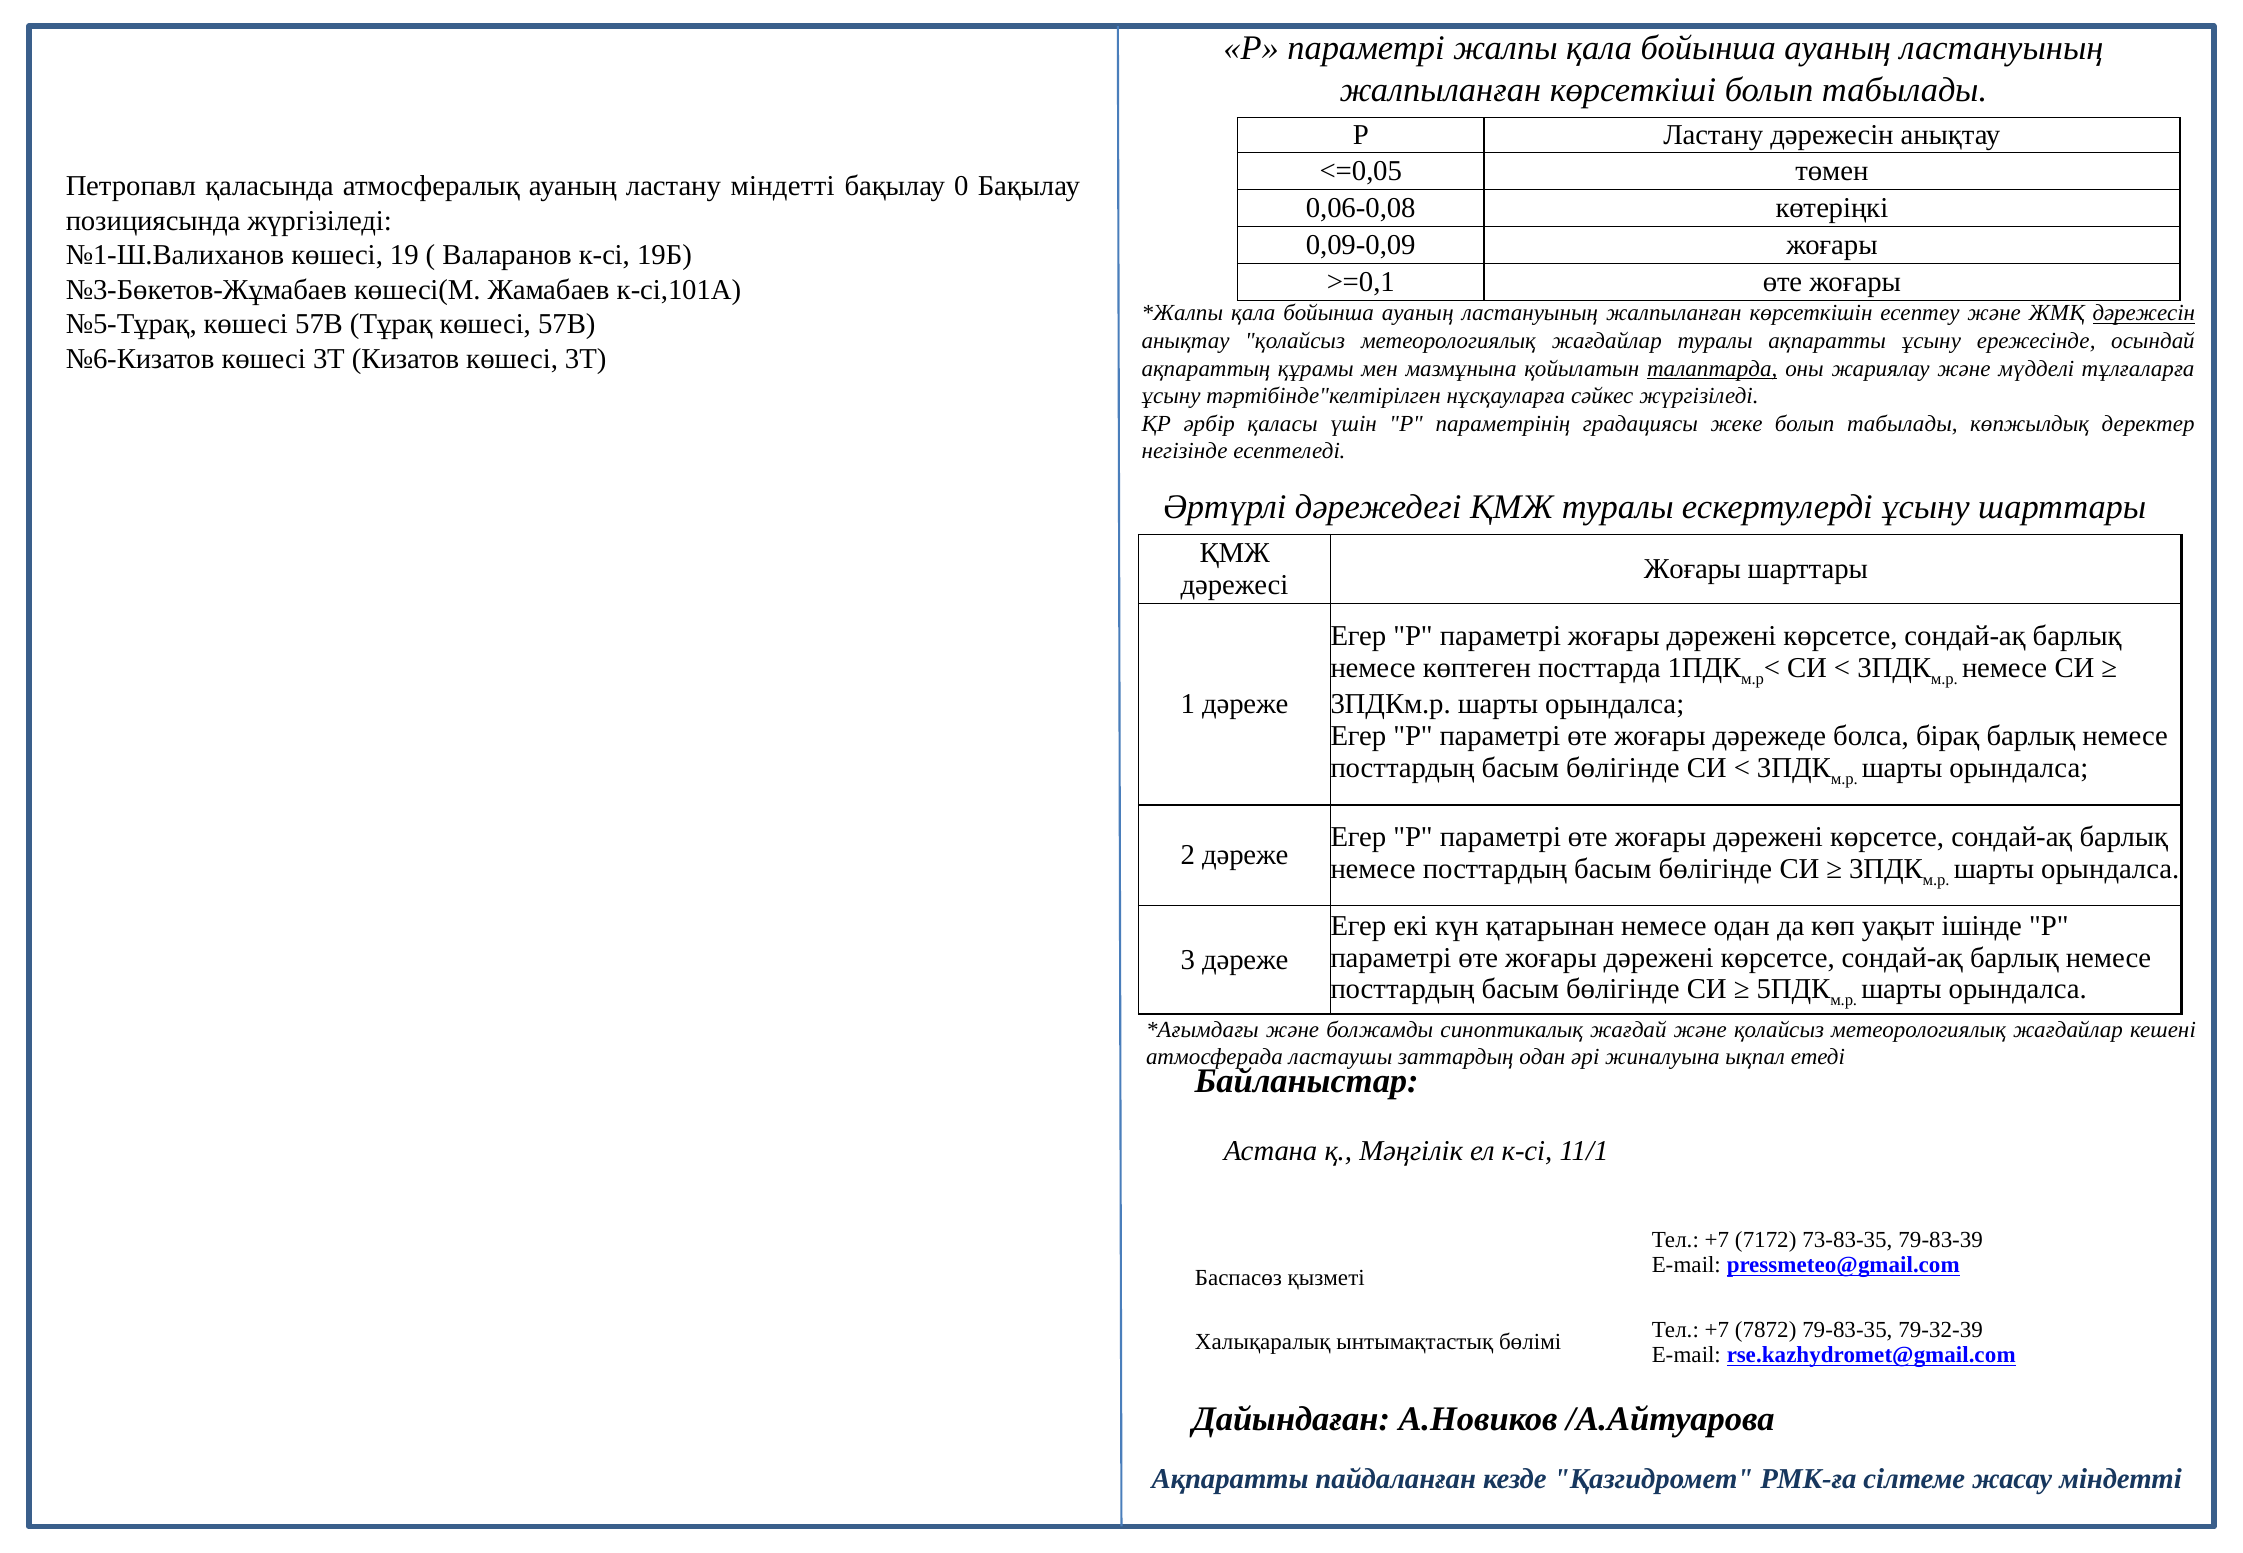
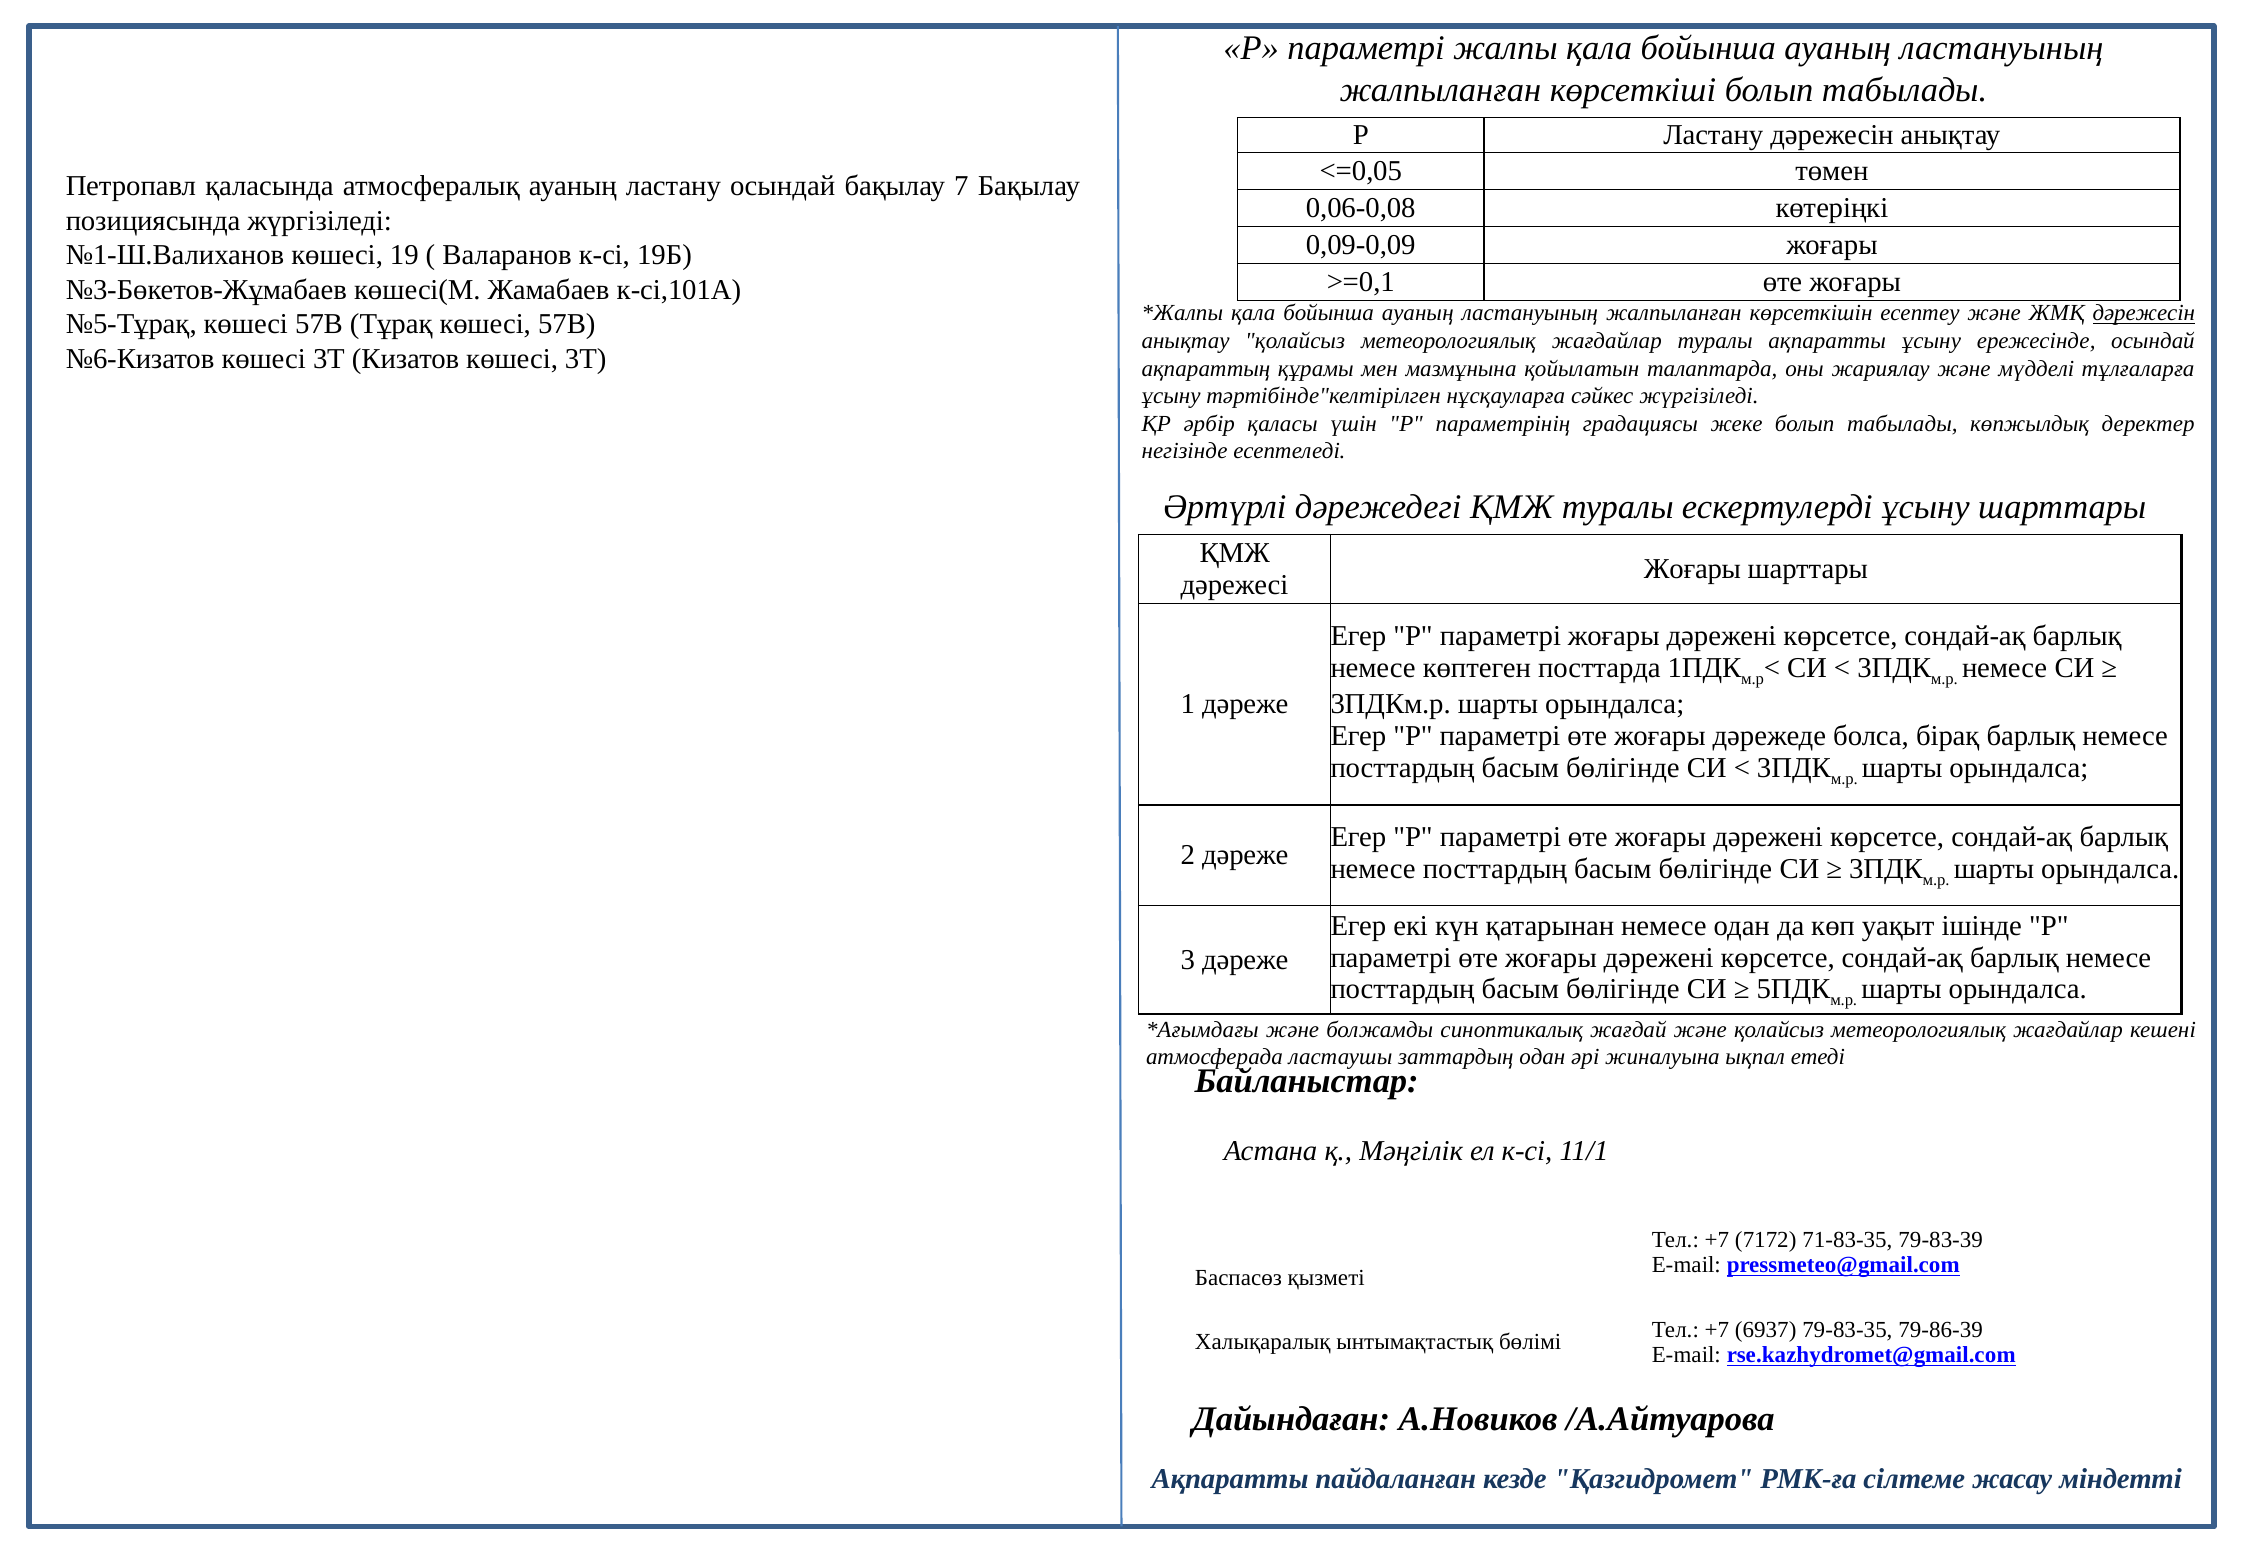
ластану міндетті: міндетті -> осындай (783, 186)
0: 0 -> 7 (961, 186)
талаптарда underline: present -> none (1712, 368)
73-83-35: 73-83-35 -> 71-83-35 (1847, 1240)
7872: 7872 -> 6937 (1766, 1329)
79-32-39: 79-32-39 -> 79-86-39 (1941, 1329)
